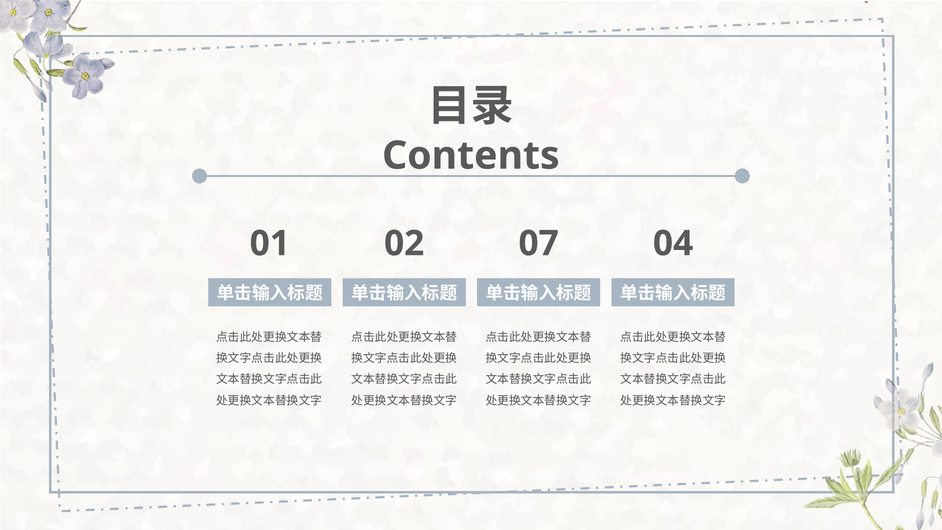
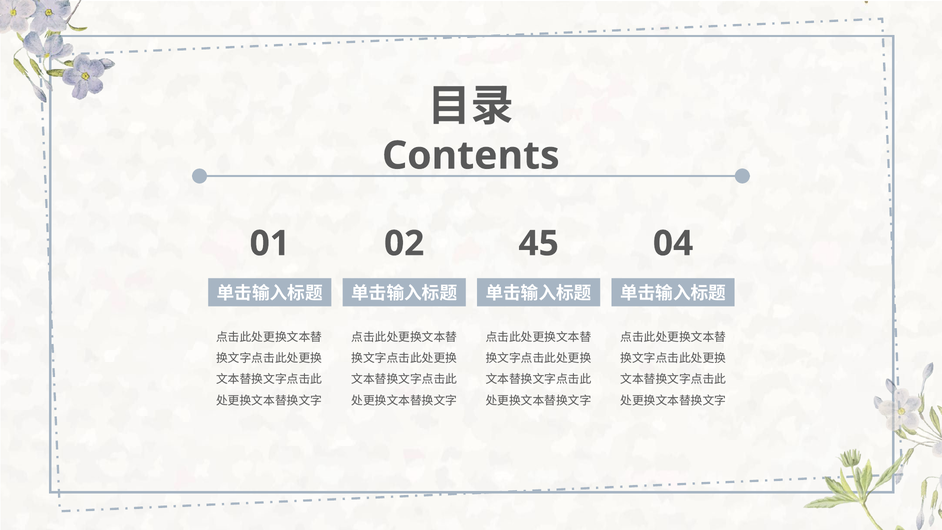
07: 07 -> 45 (539, 243)
